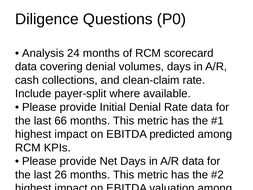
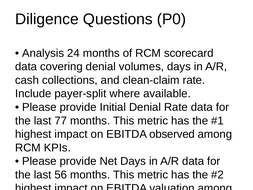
66: 66 -> 77 (61, 121)
predicted: predicted -> observed (172, 134)
26: 26 -> 56 (61, 175)
